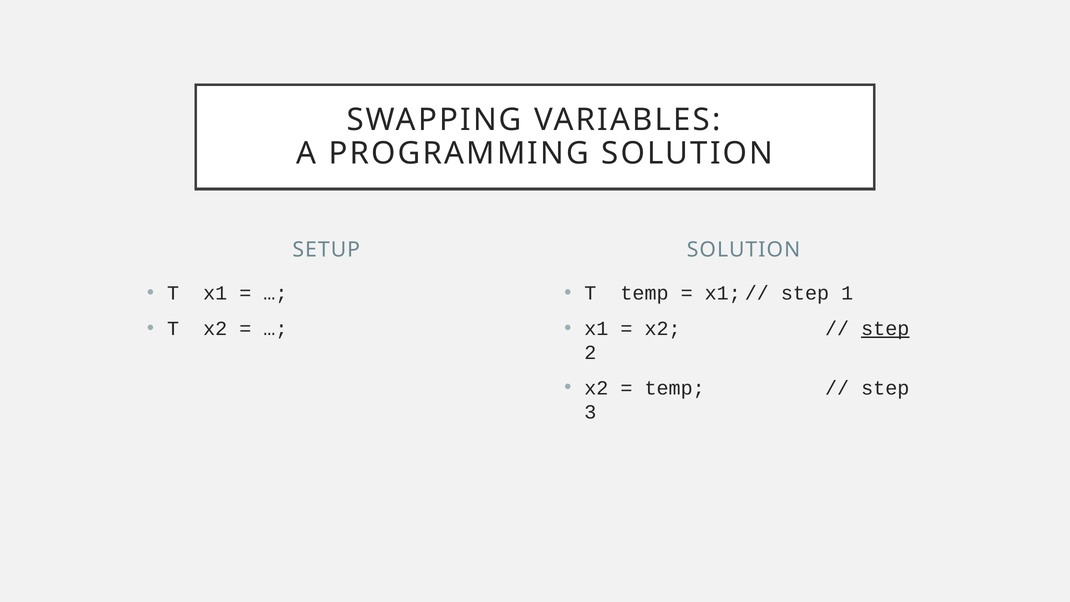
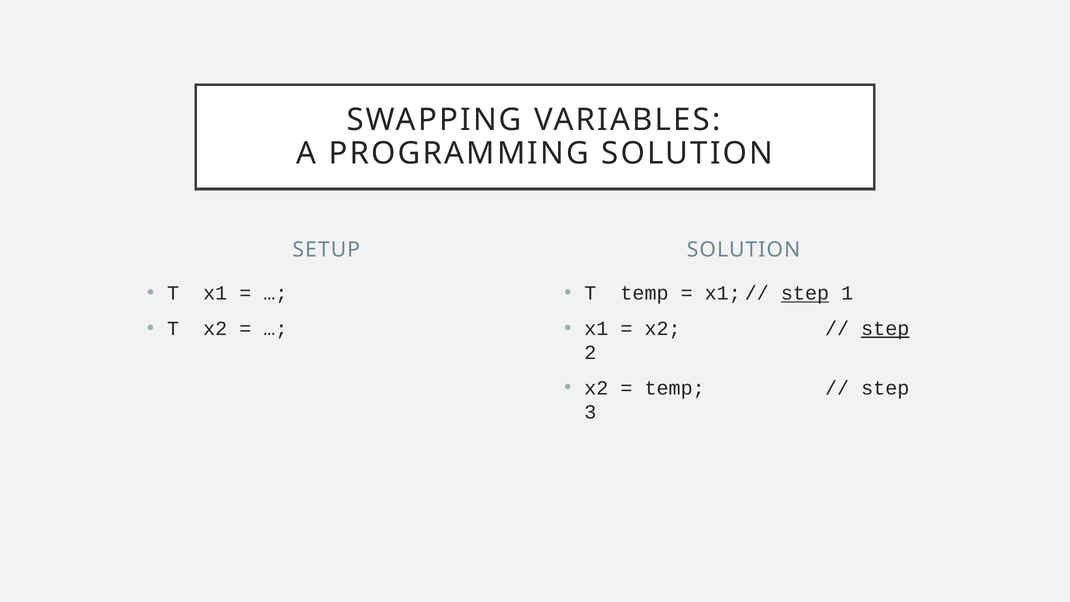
step underline: none -> present (805, 293)
